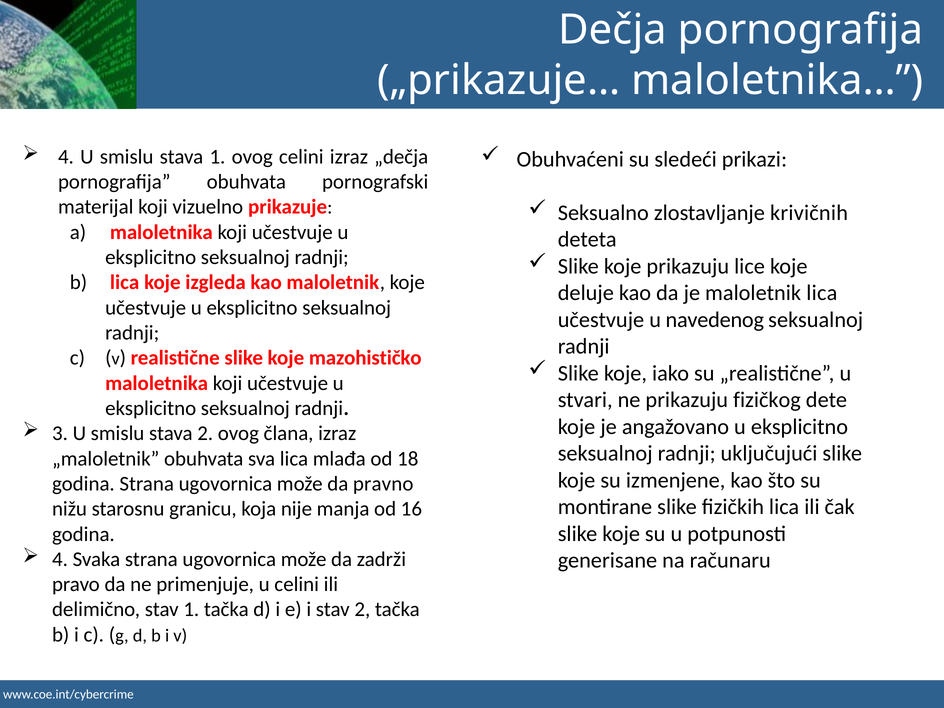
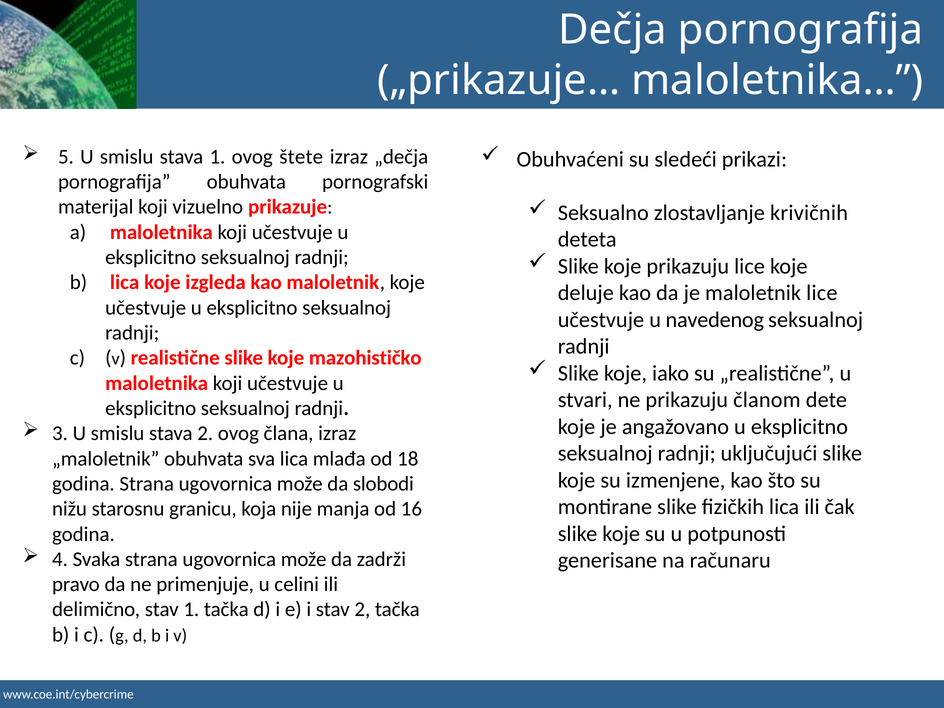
4: 4 -> 5 (66, 157)
ovog celini: celini -> štete (301, 157)
maloletnik lica: lica -> lice (822, 293)
fizičkog: fizičkog -> članom (767, 400)
pravno: pravno -> slobodi (383, 484)
